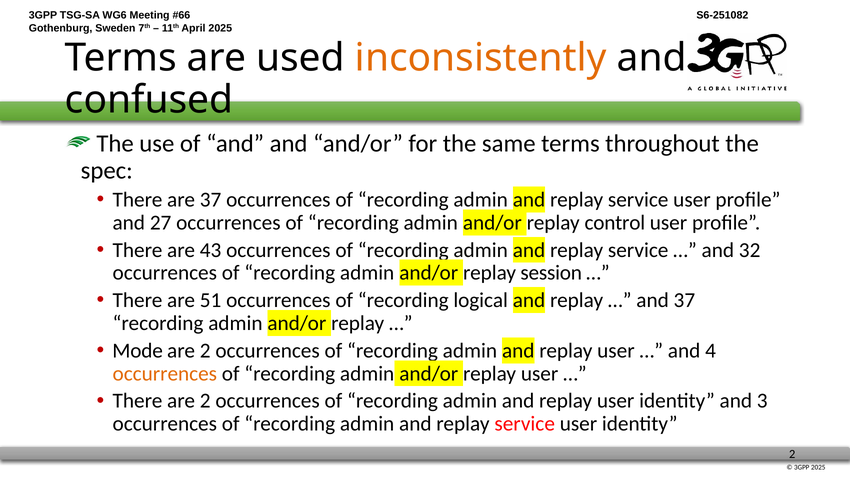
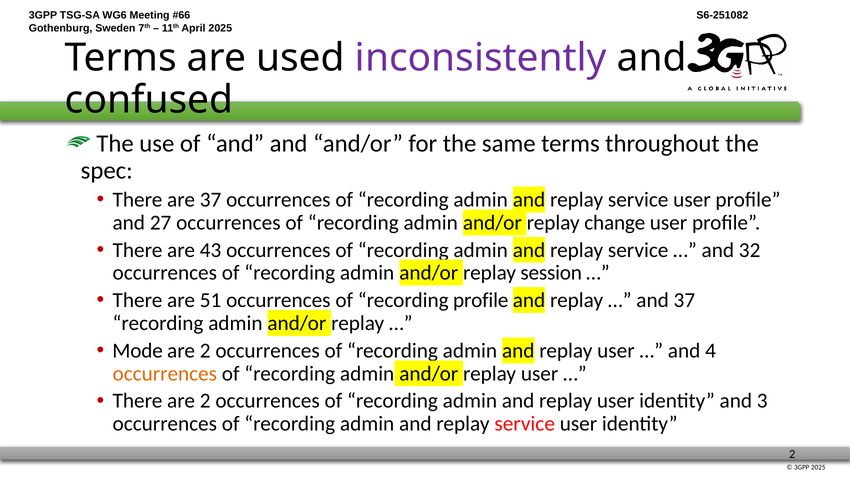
inconsistently colour: orange -> purple (481, 58)
control: control -> change (615, 223)
recording logical: logical -> profile (481, 300)
